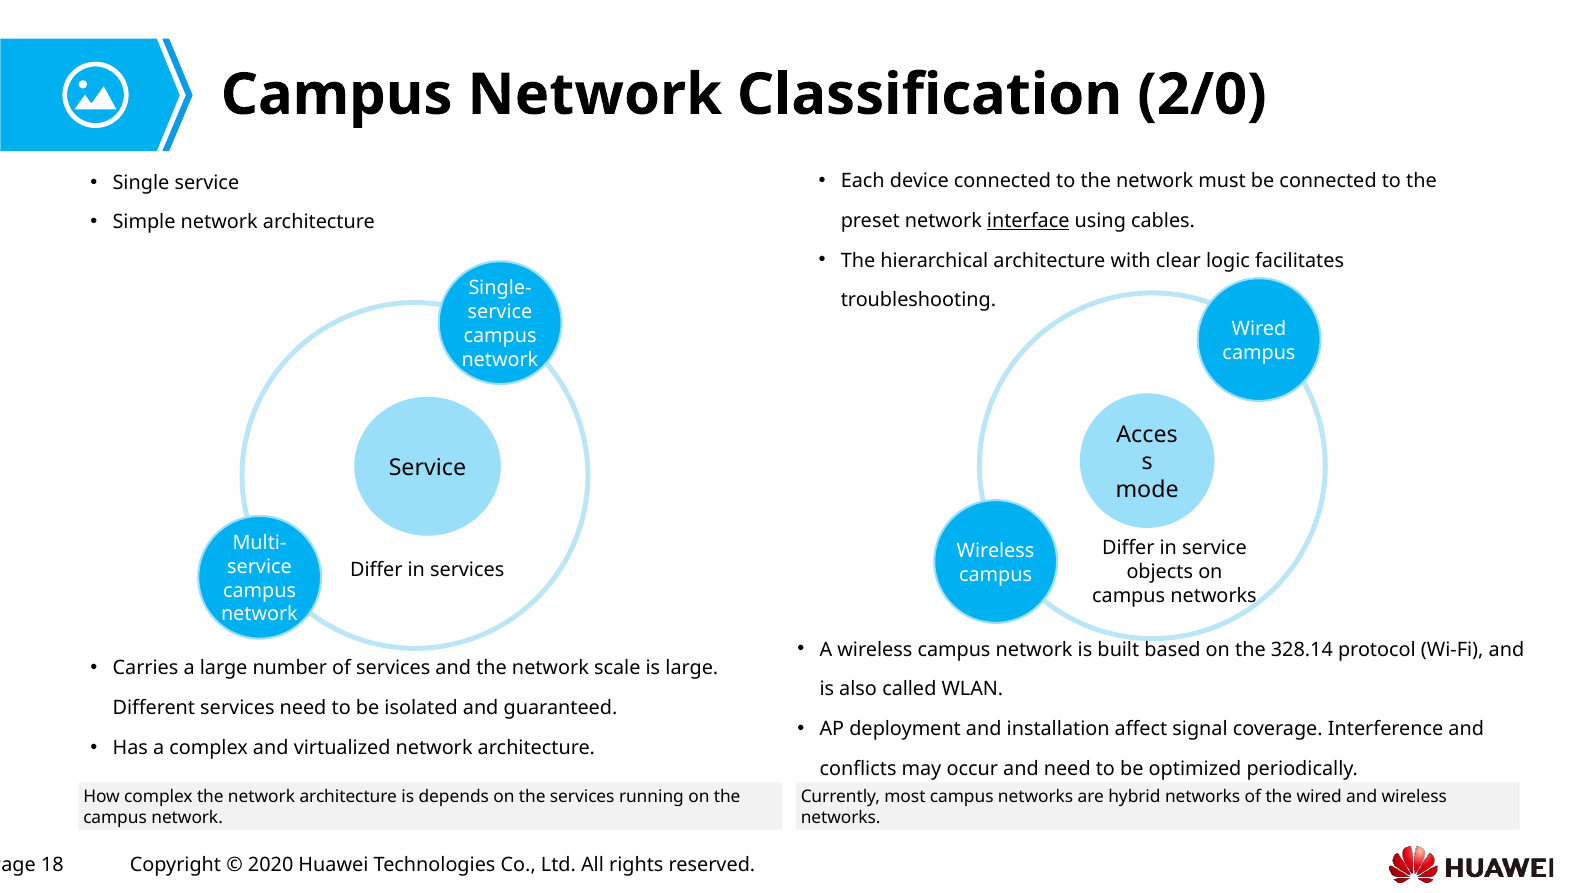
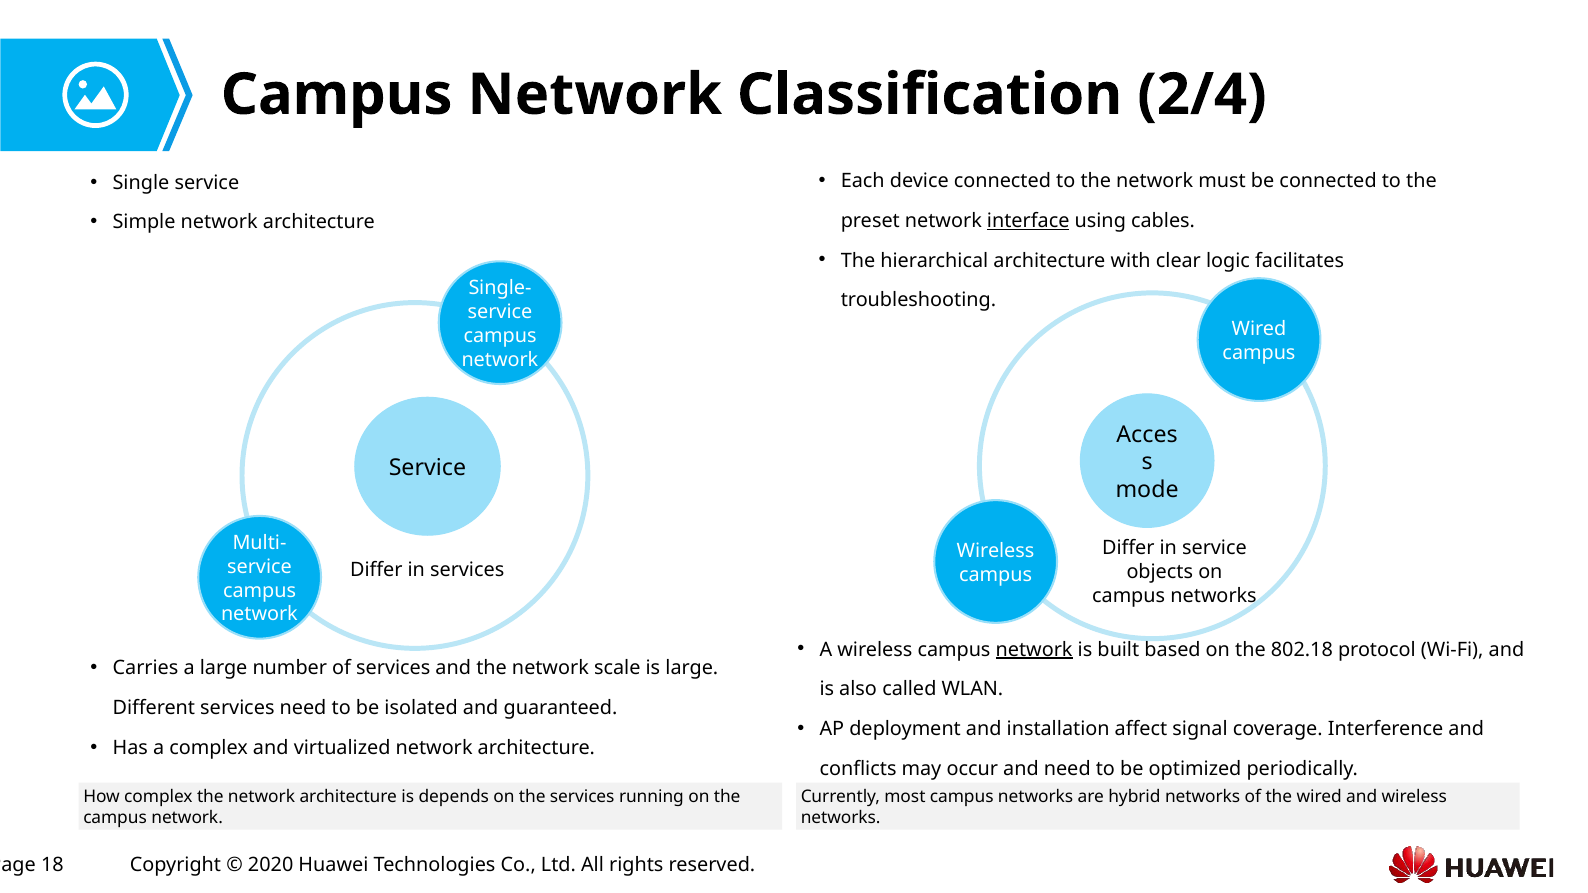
2/0: 2/0 -> 2/4 (1202, 95)
network underline: none -> present (1034, 650)
328.14: 328.14 -> 802.18 (1302, 650)
